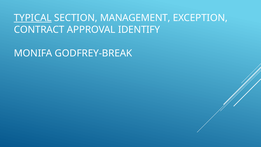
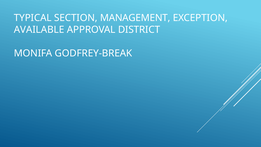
TYPICAL underline: present -> none (33, 18)
CONTRACT: CONTRACT -> AVAILABLE (39, 30)
IDENTIFY: IDENTIFY -> DISTRICT (139, 30)
